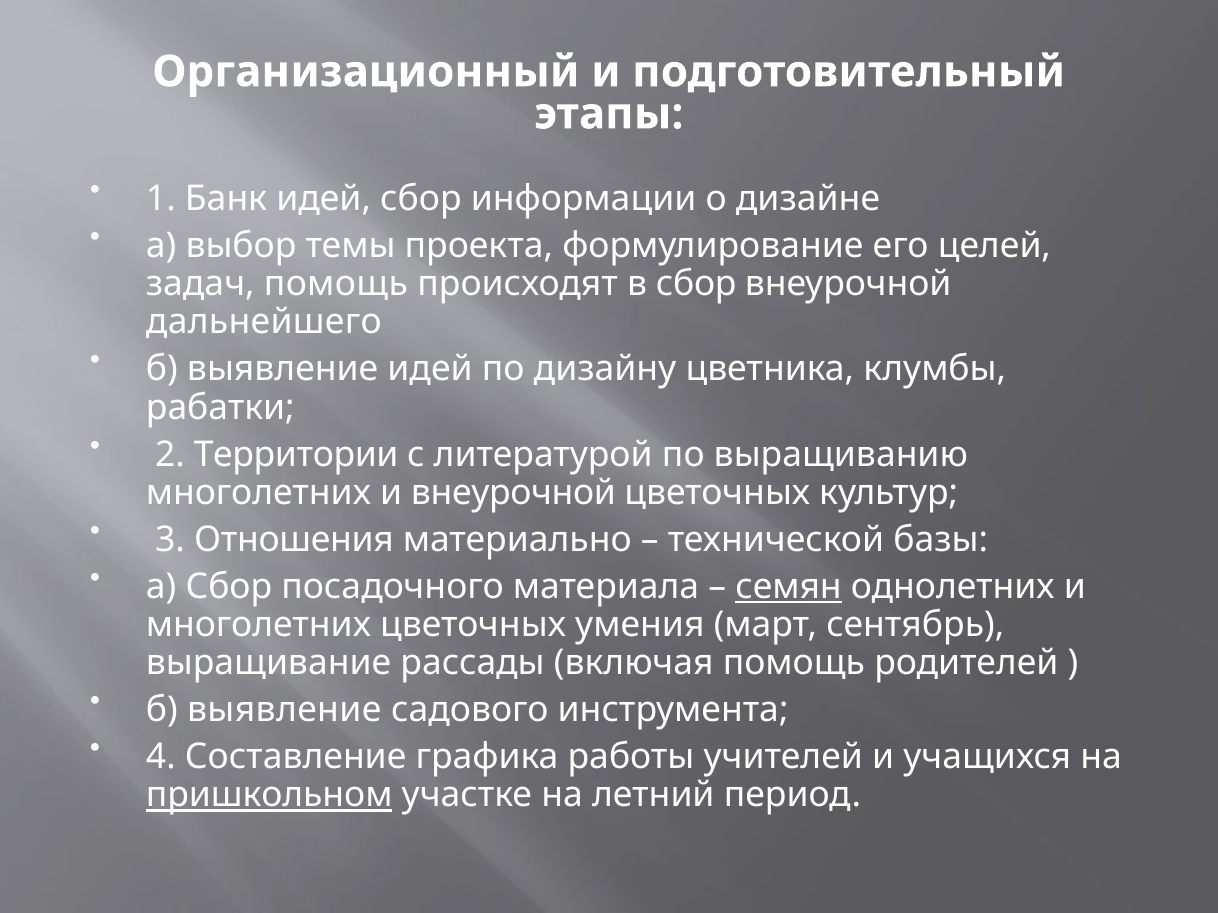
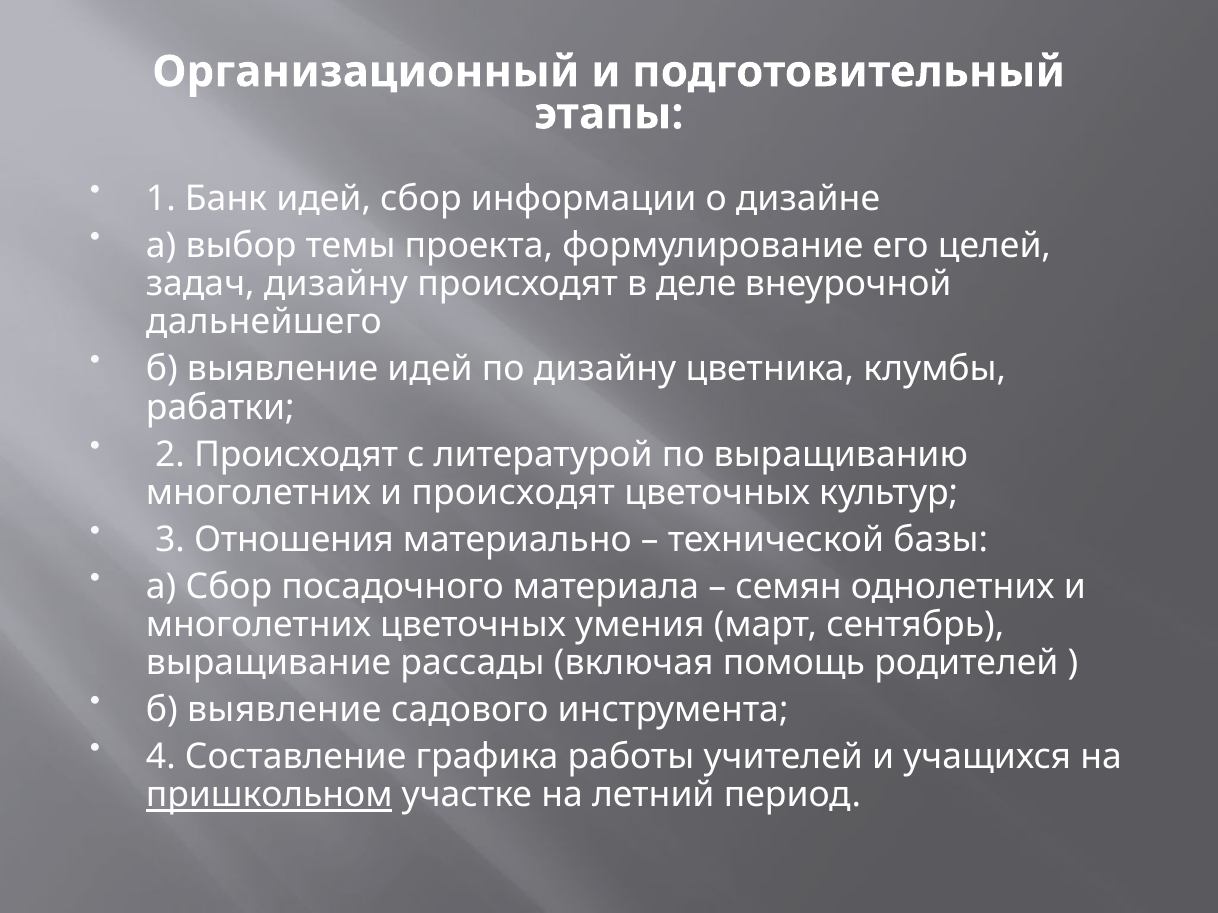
задач помощь: помощь -> дизайну (336, 284)
в сбор: сбор -> деле (696, 284)
2 Территории: Территории -> Происходят (296, 455)
и внеурочной: внеурочной -> происходят (513, 493)
семян underline: present -> none (789, 587)
